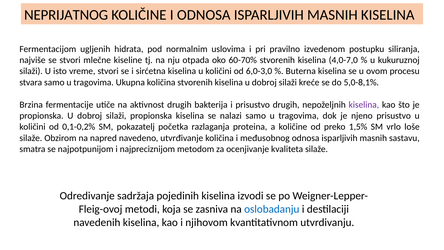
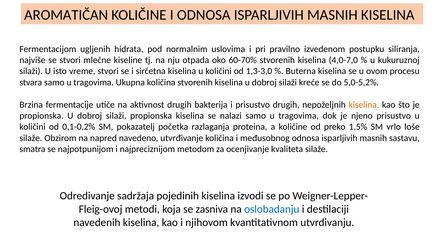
NEPRIJATNOG: NEPRIJATNOG -> AROMATIČAN (66, 15)
6,0-3,0: 6,0-3,0 -> 1,3-3,0 (259, 71)
5,0-8,1%: 5,0-8,1% -> 5,0-5,2% (361, 82)
kiselina colour: purple -> orange (364, 105)
